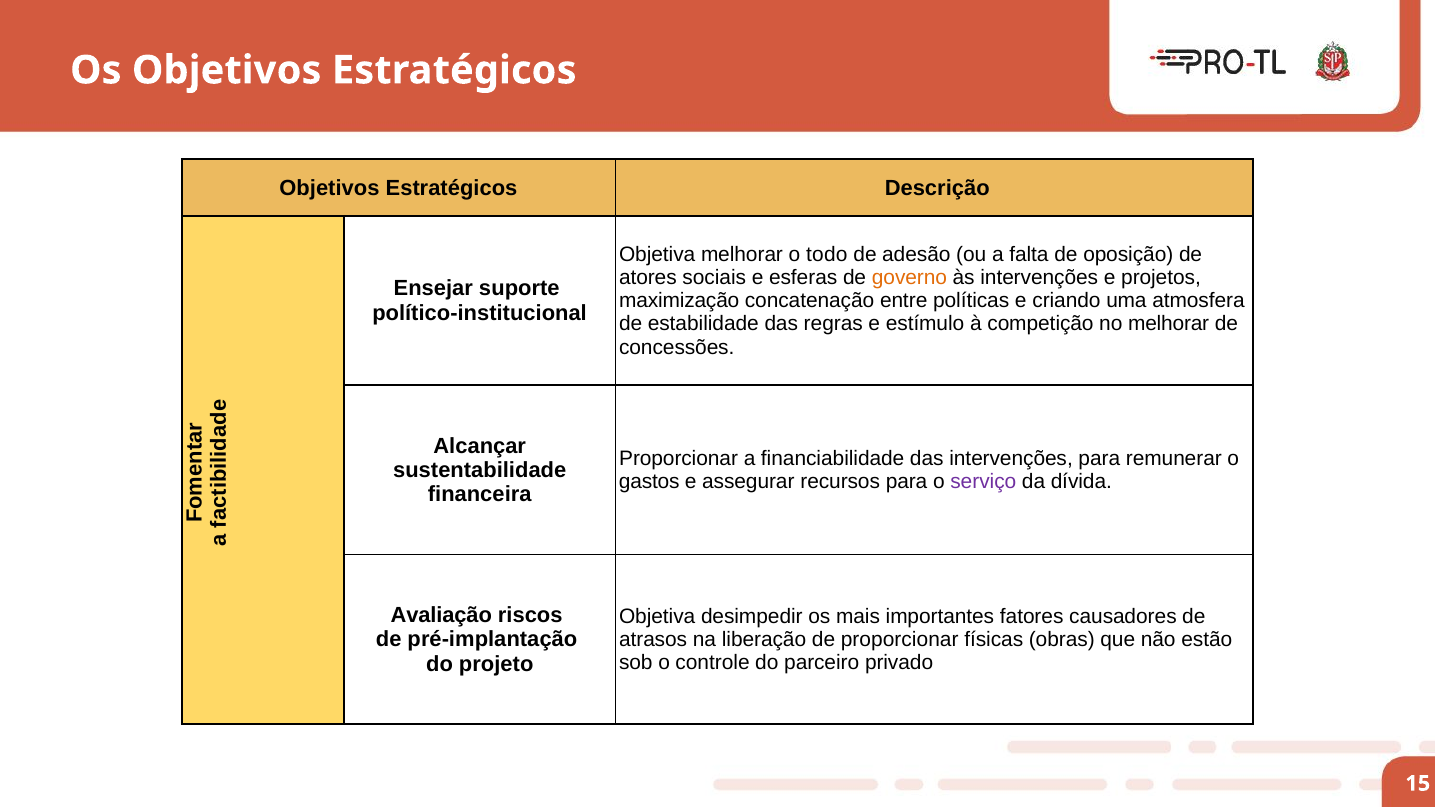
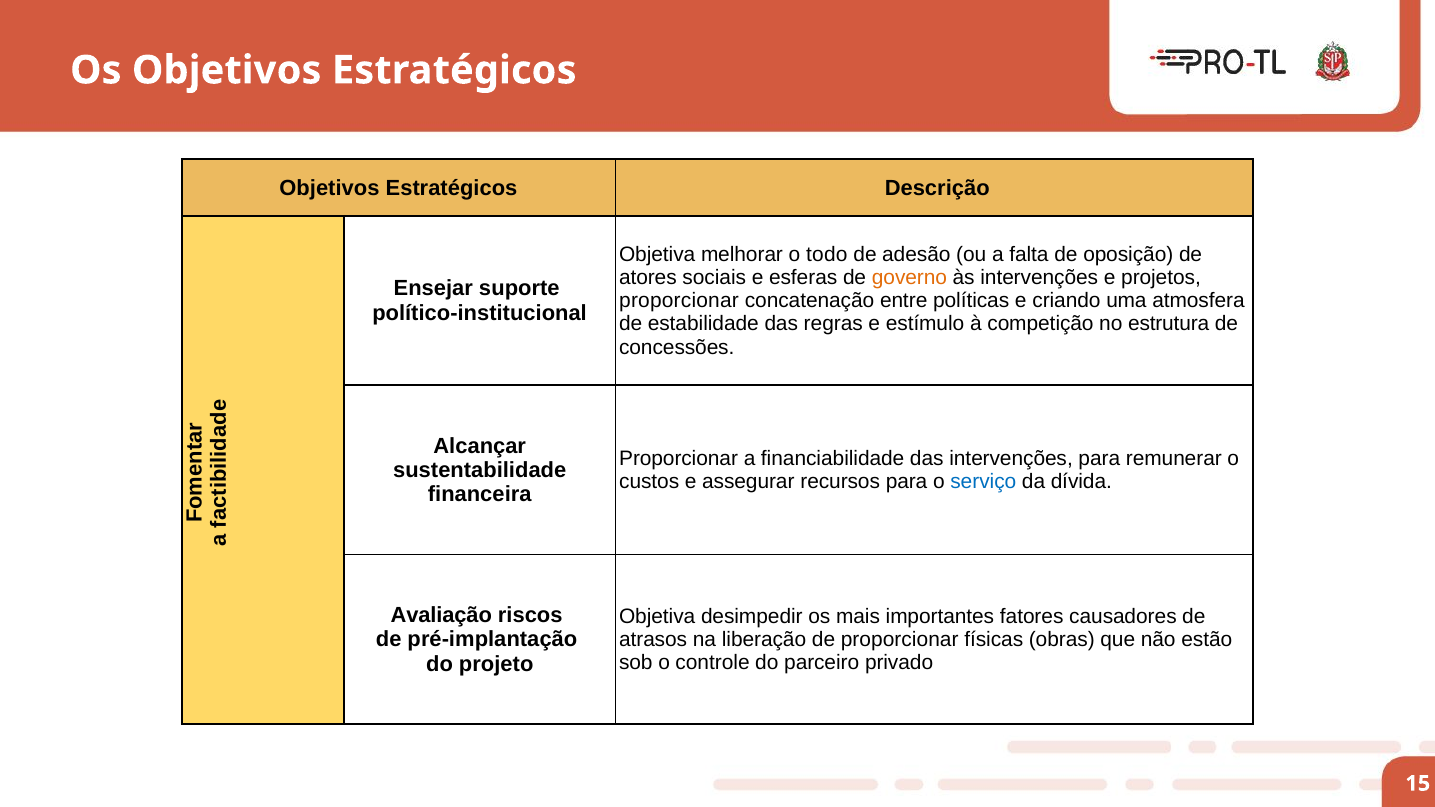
maximização: maximização -> proporcionar (679, 301)
no melhorar: melhorar -> estrutura (1169, 324)
gastos: gastos -> custos (649, 482)
serviço colour: purple -> blue (983, 482)
